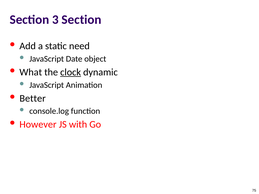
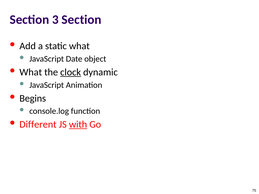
static need: need -> what (79, 46)
Better: Better -> Begins (33, 98)
However: However -> Different (38, 125)
with underline: none -> present (78, 125)
